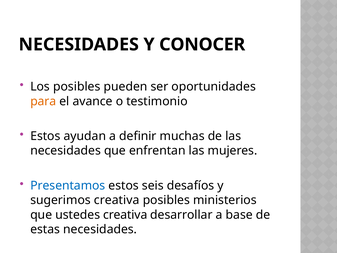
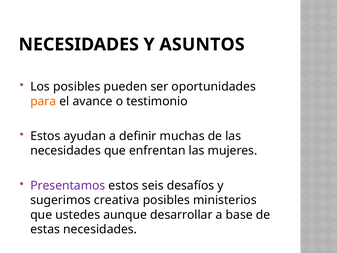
CONOCER: CONOCER -> ASUNTOS (202, 44)
Presentamos colour: blue -> purple (68, 185)
ustedes creativa: creativa -> aunque (125, 215)
